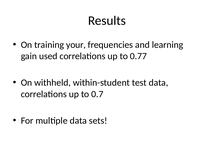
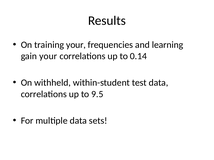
gain used: used -> your (48, 56)
0.77: 0.77 -> 0.14 (138, 56)
0.7: 0.7 -> 9.5 (97, 94)
